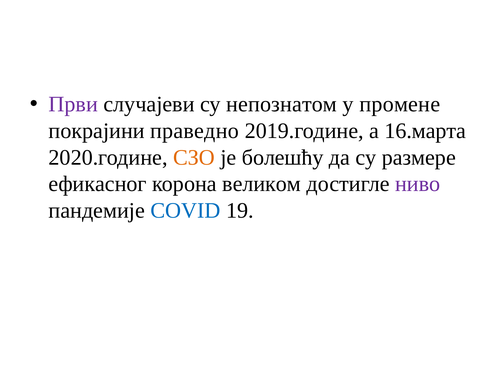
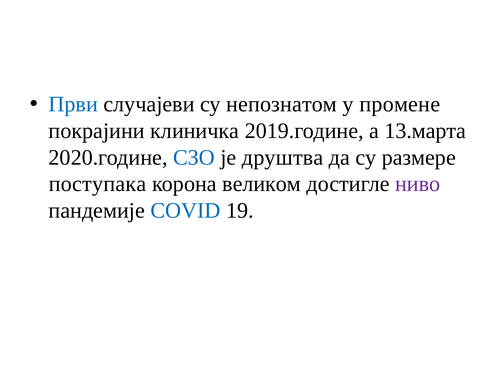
Први colour: purple -> blue (73, 104)
праведно: праведно -> клиничка (195, 131)
16.марта: 16.марта -> 13.марта (425, 131)
СЗО colour: orange -> blue (194, 158)
болешћу: болешћу -> друштва (283, 158)
ефикасног: ефикасног -> поступака (98, 184)
